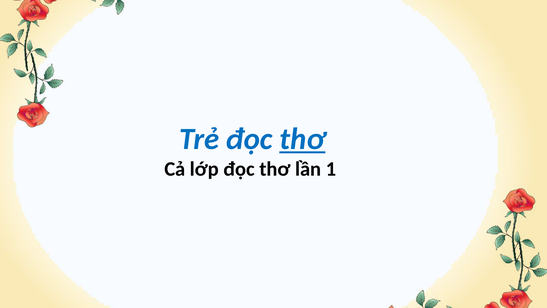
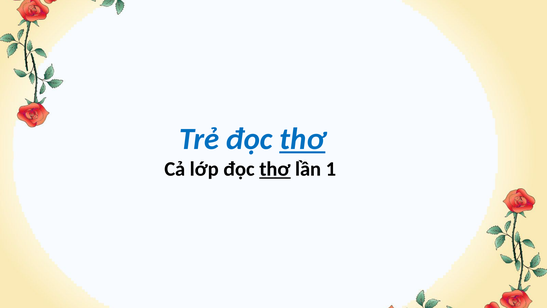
thơ underline: none -> present (275, 169)
